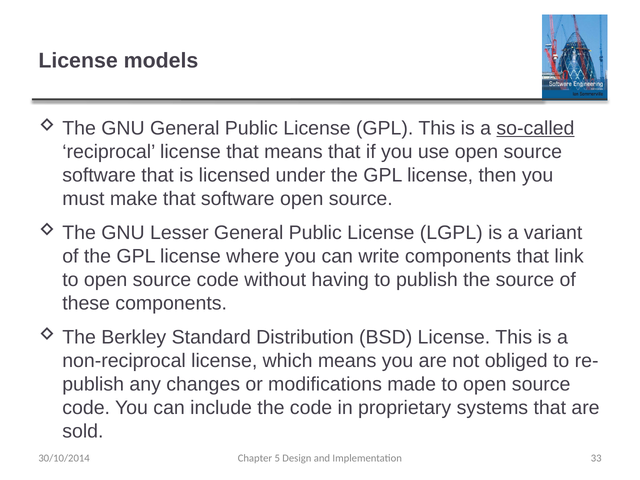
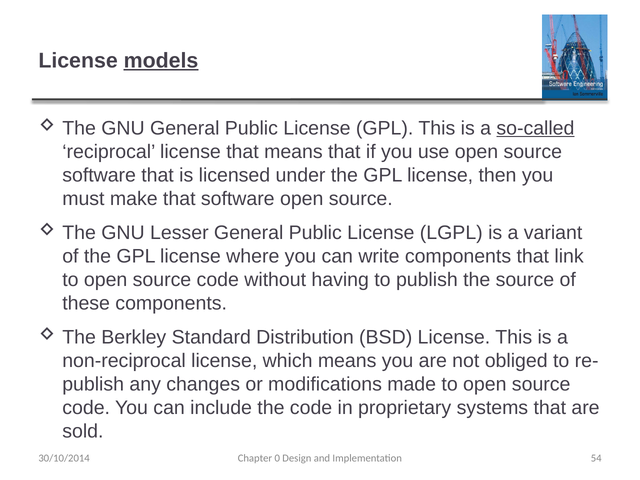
models underline: none -> present (161, 61)
5: 5 -> 0 (277, 458)
33: 33 -> 54 (596, 458)
